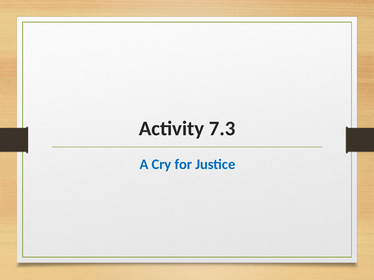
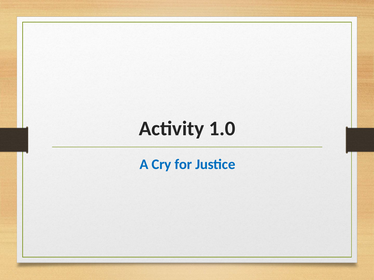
7.3: 7.3 -> 1.0 (222, 129)
